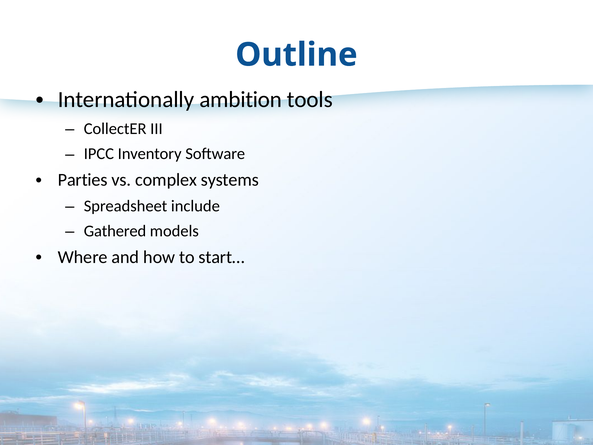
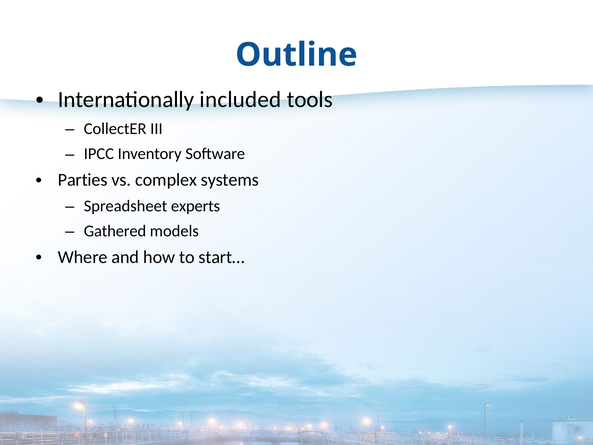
ambition: ambition -> included (240, 100)
include: include -> experts (196, 206)
